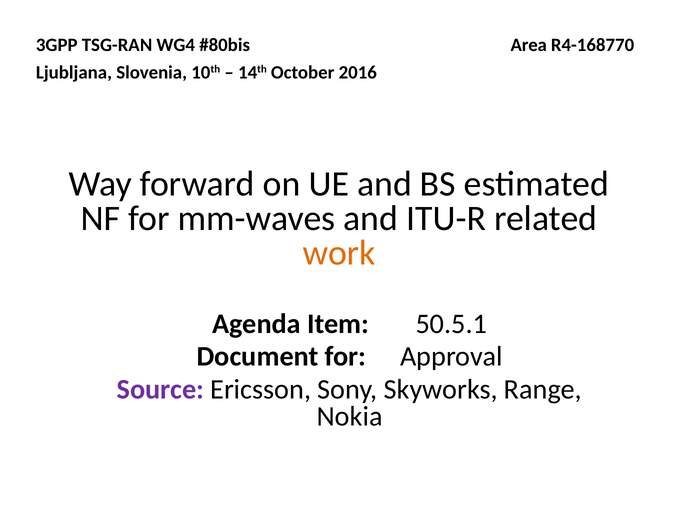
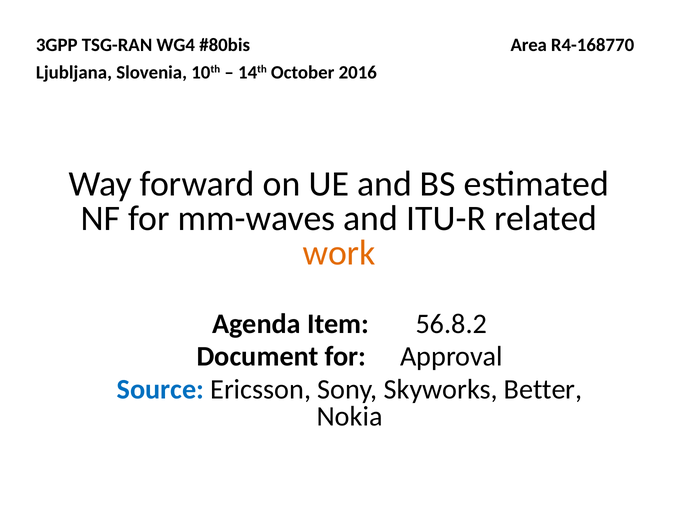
50.5.1: 50.5.1 -> 56.8.2 (451, 323)
Source colour: purple -> blue (160, 389)
Range: Range -> Better (543, 389)
